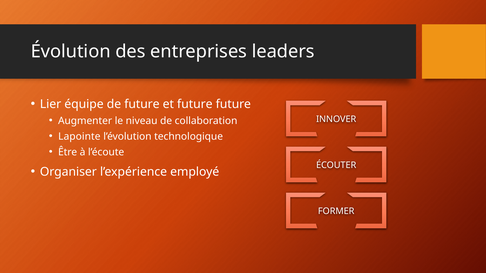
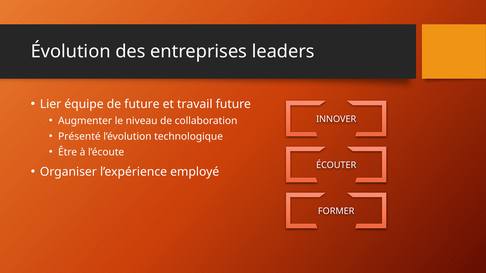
et future: future -> travail (195, 104)
Lapointe: Lapointe -> Présenté (79, 137)
